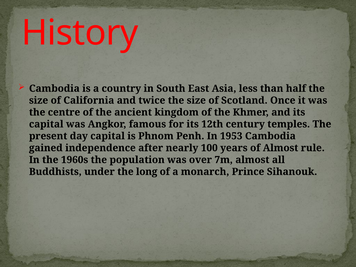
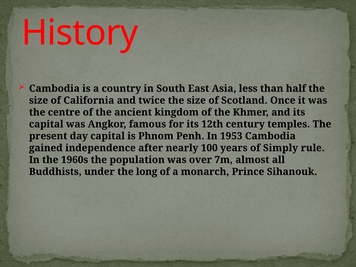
of Almost: Almost -> Simply (280, 148)
